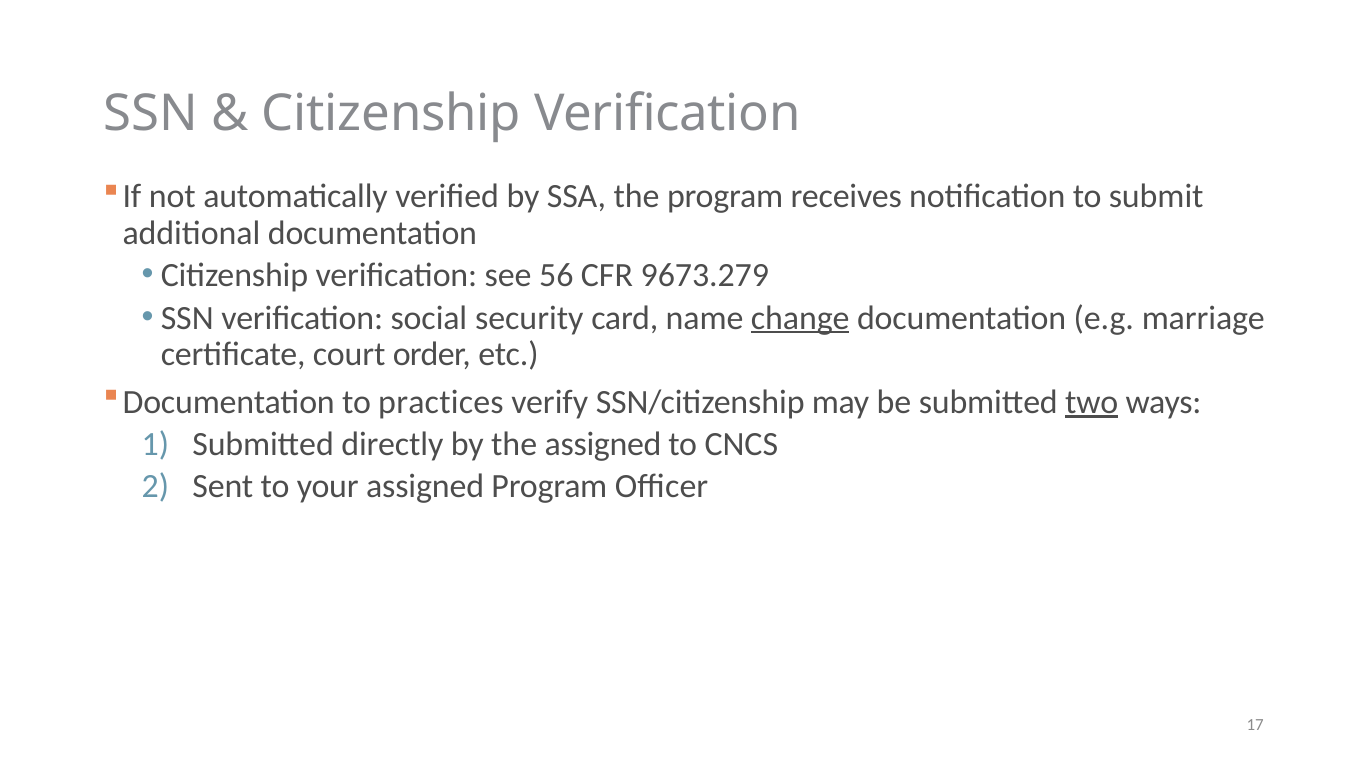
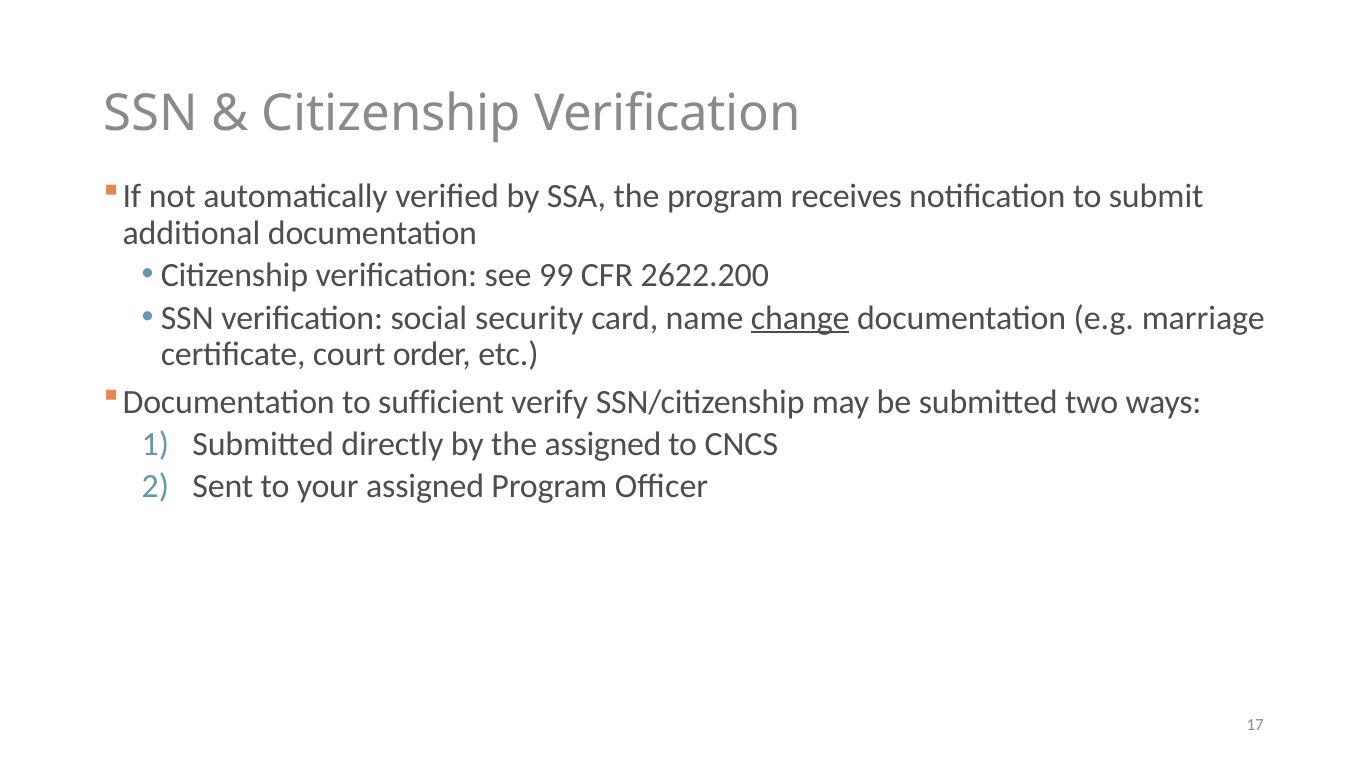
56: 56 -> 99 (556, 275)
9673.279: 9673.279 -> 2622.200 (705, 275)
practices: practices -> sufficient (441, 402)
two underline: present -> none (1092, 402)
